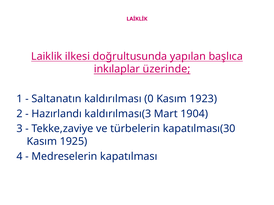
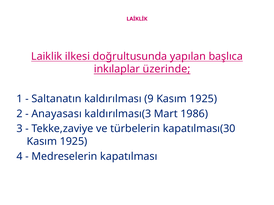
0: 0 -> 9 (149, 99)
1923: 1923 -> 1925 (203, 99)
Hazırlandı: Hazırlandı -> Anayasası (57, 114)
1904: 1904 -> 1986 (194, 114)
